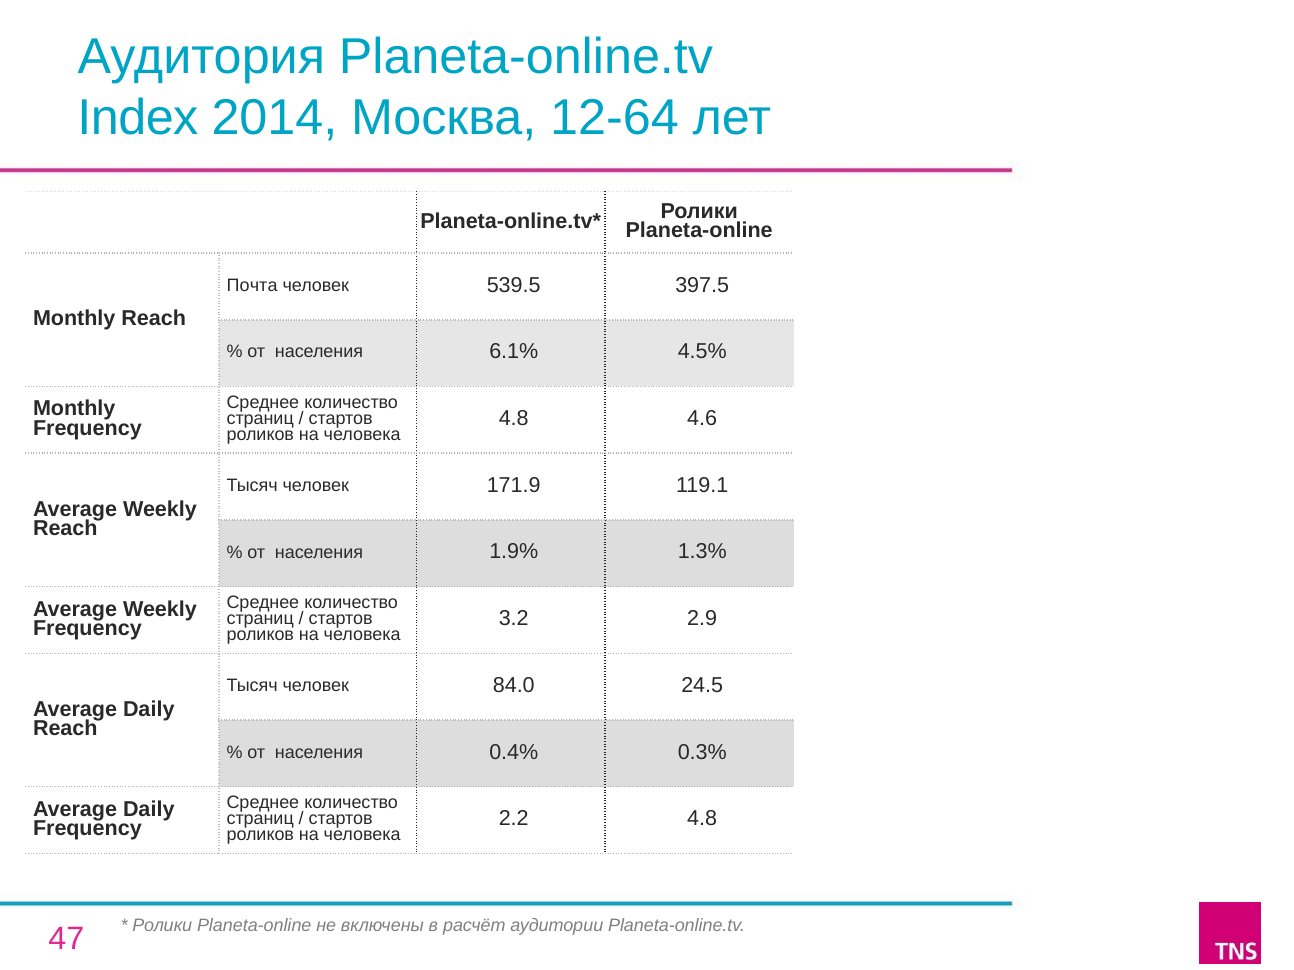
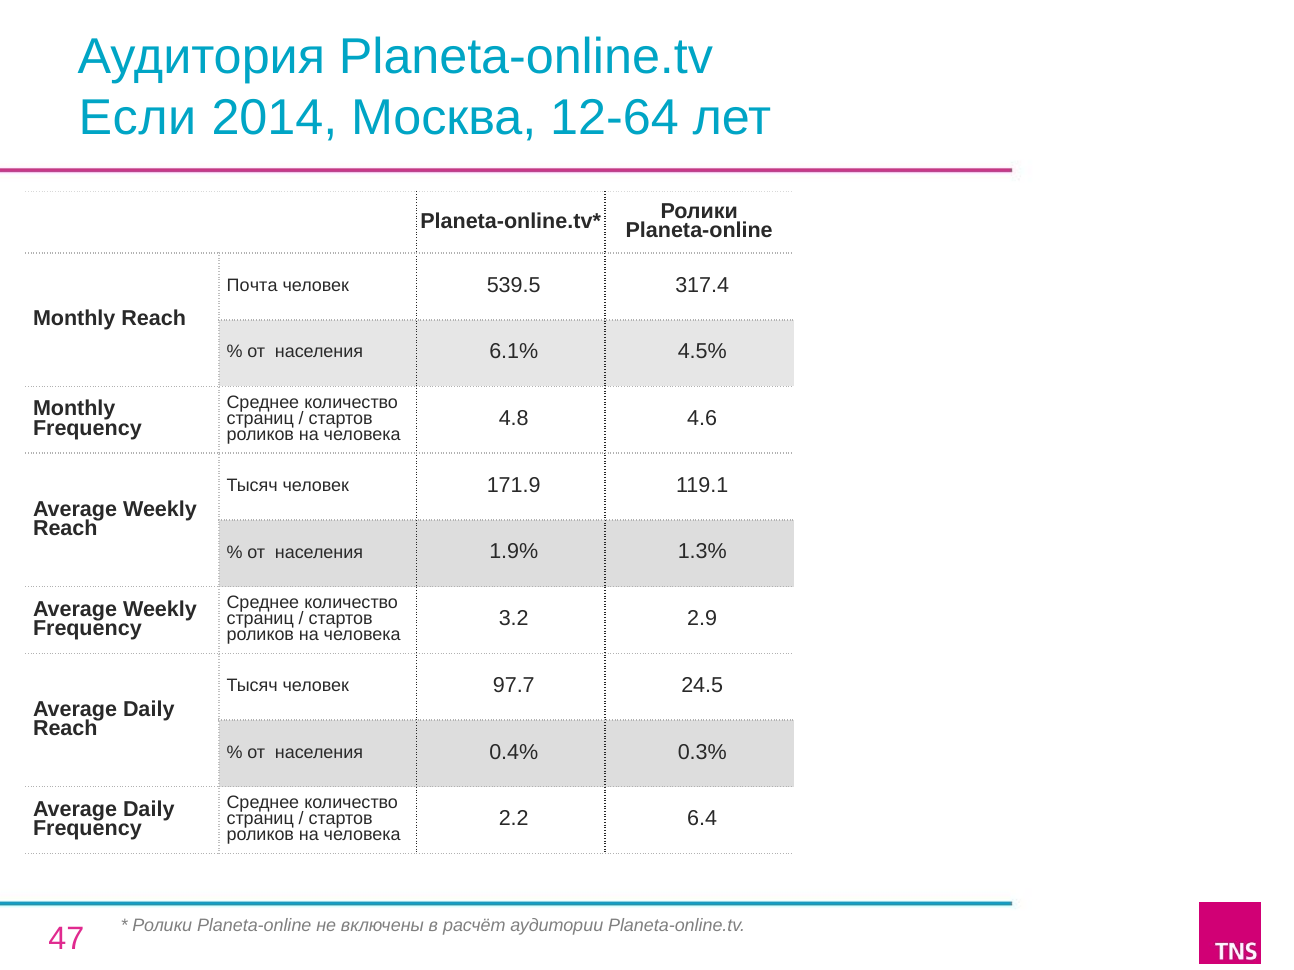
Index: Index -> Если (137, 118)
397.5: 397.5 -> 317.4 (702, 285)
84.0: 84.0 -> 97.7 (514, 686)
2.2 4.8: 4.8 -> 6.4 (702, 819)
